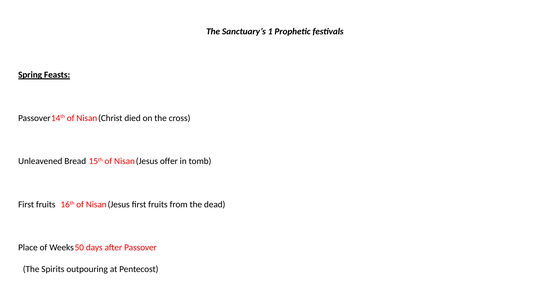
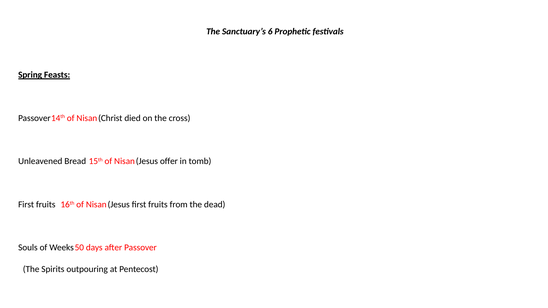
1: 1 -> 6 (270, 32)
Place: Place -> Souls (28, 248)
